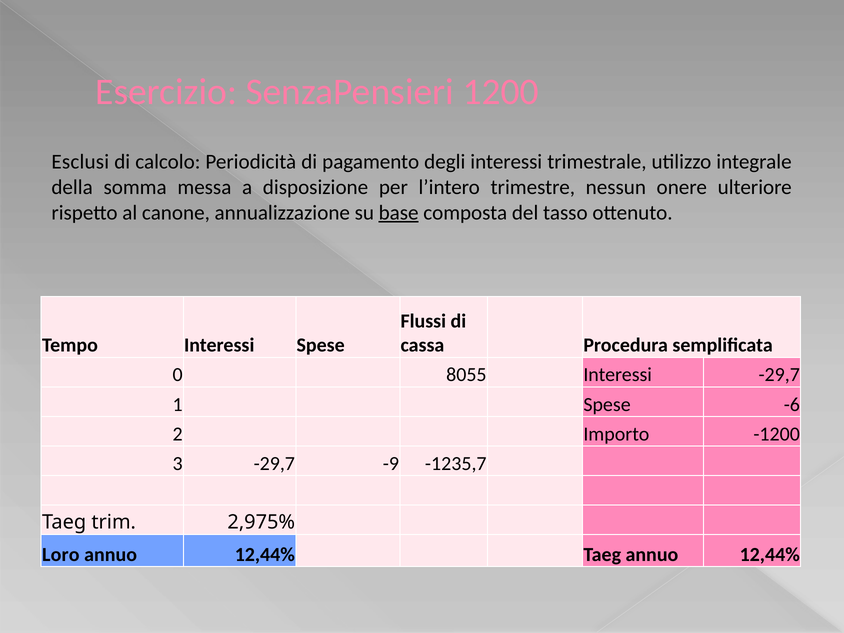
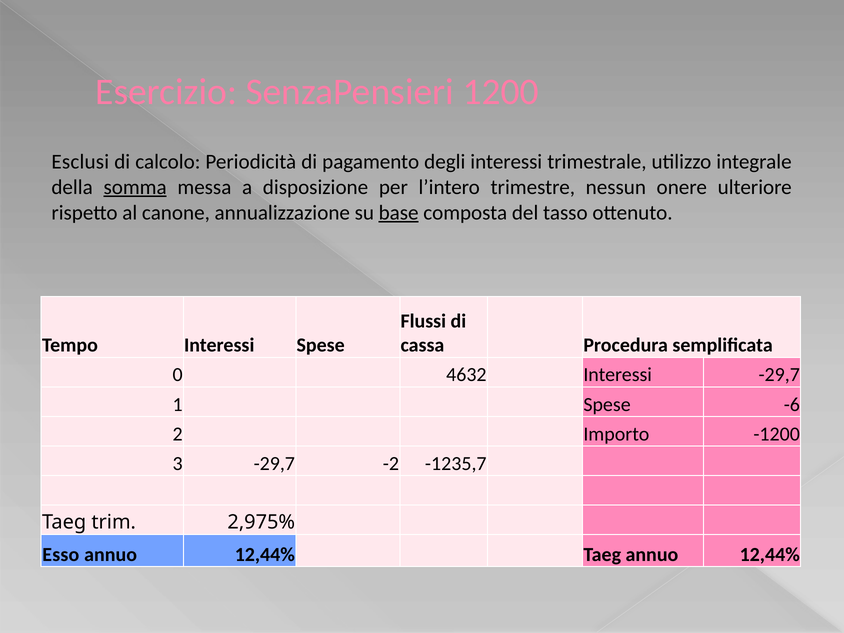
somma underline: none -> present (135, 187)
8055: 8055 -> 4632 (466, 375)
-9: -9 -> -2 (391, 464)
Loro: Loro -> Esso (61, 555)
